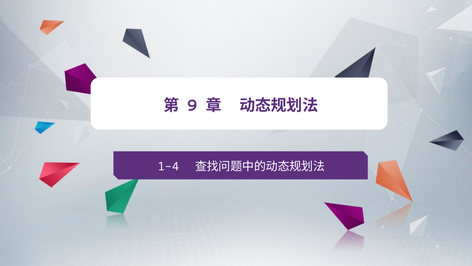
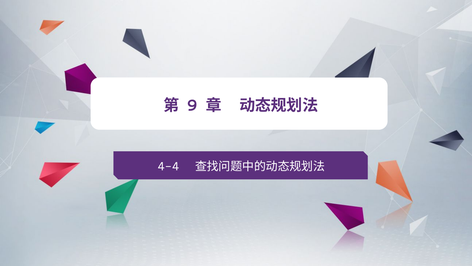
1-4: 1-4 -> 4-4 (168, 166)
